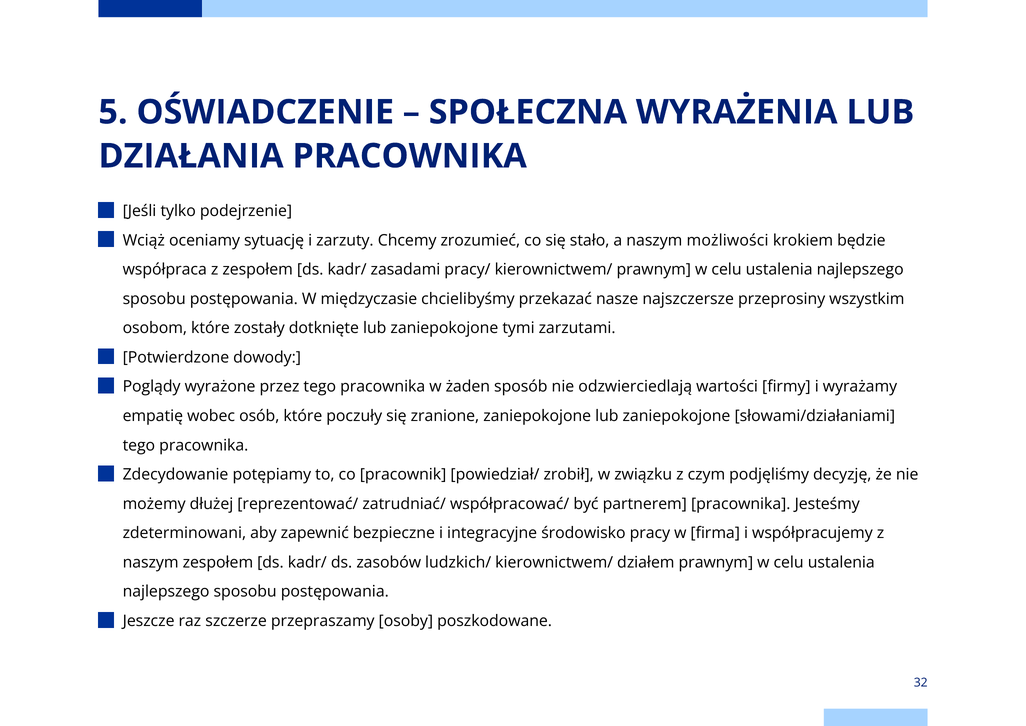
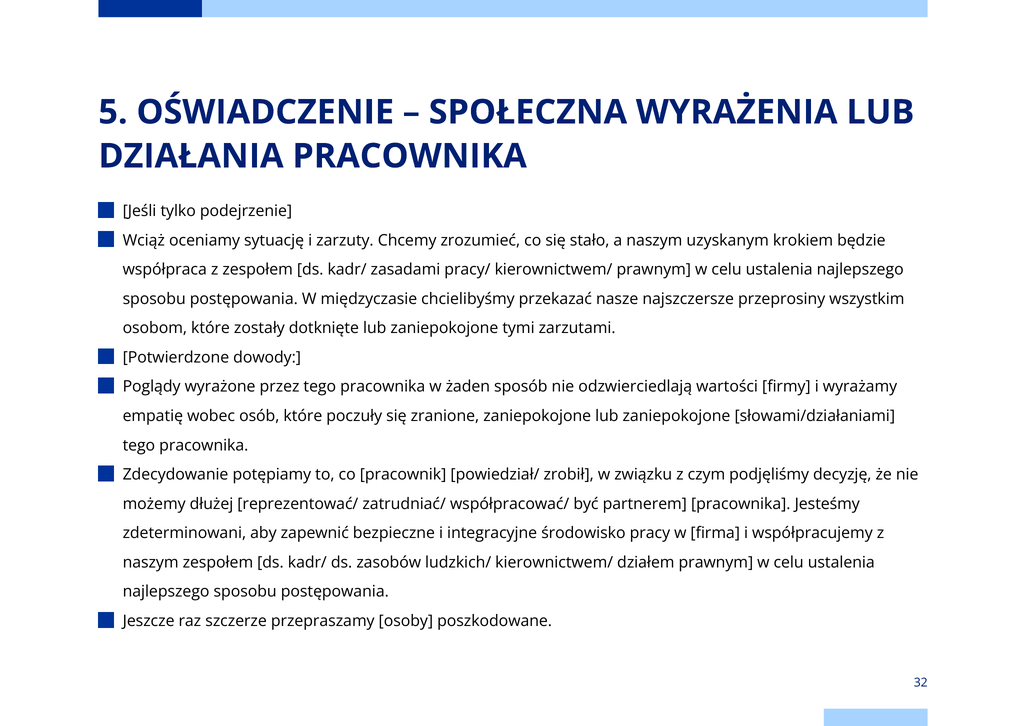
możliwości: możliwości -> uzyskanym (728, 240)
